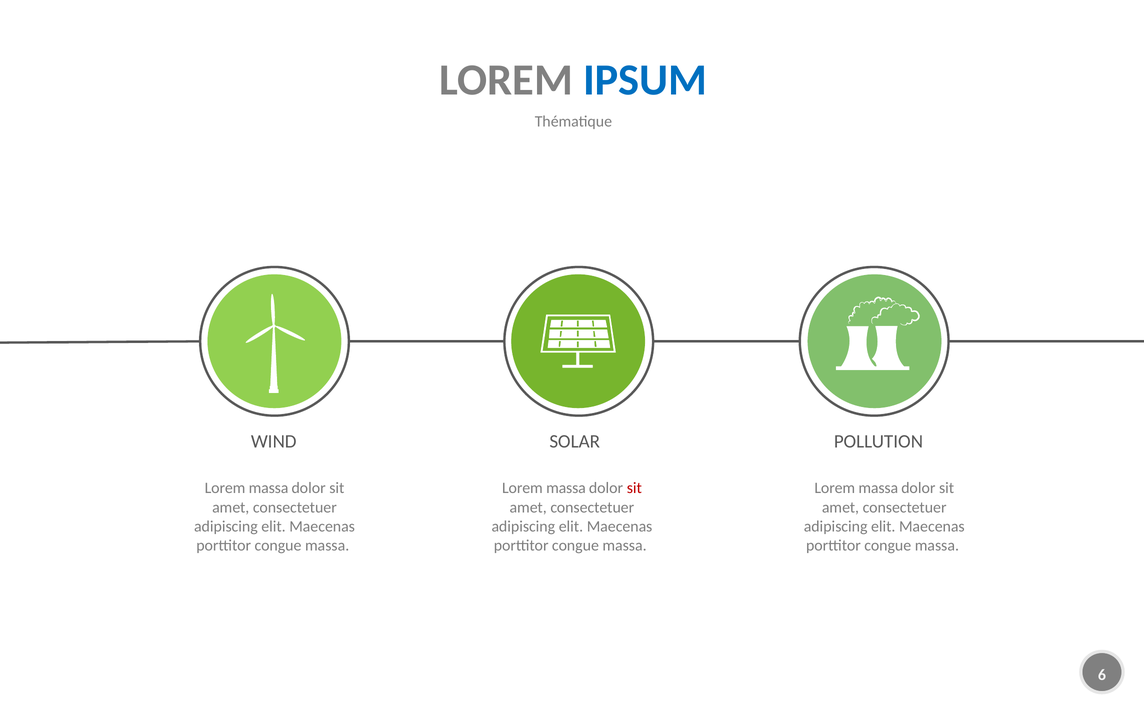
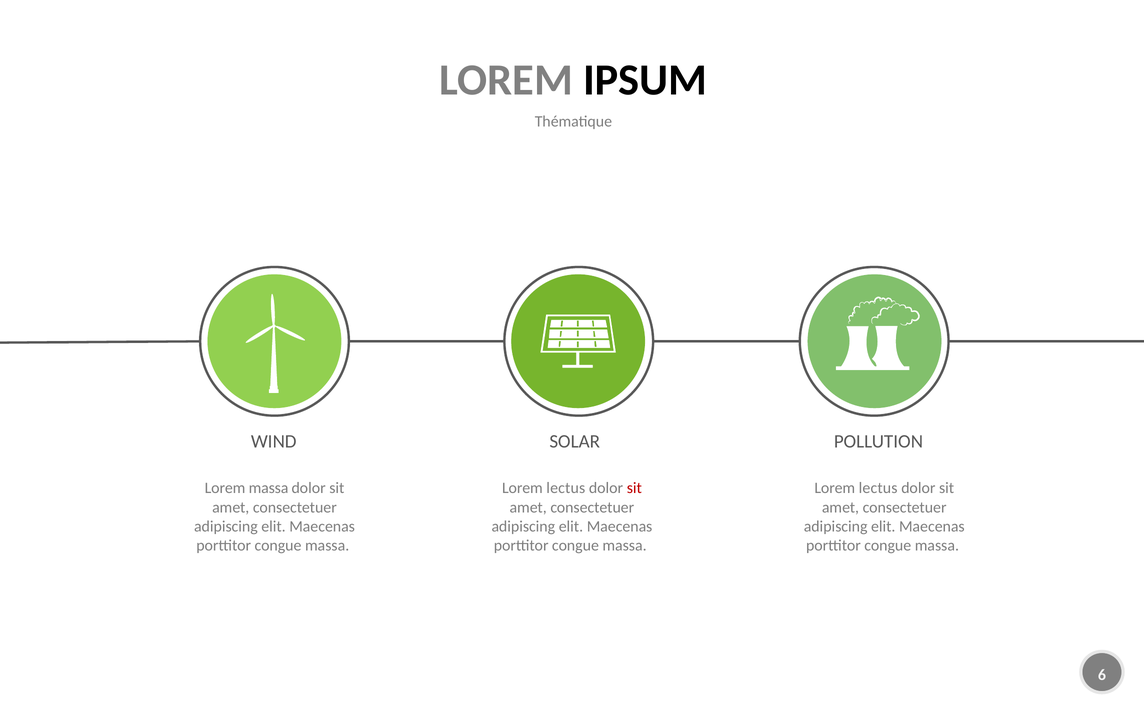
IPSUM colour: blue -> black (645, 80)
massa: massa -> lectus (566, 488)
massa: massa -> lectus (878, 488)
